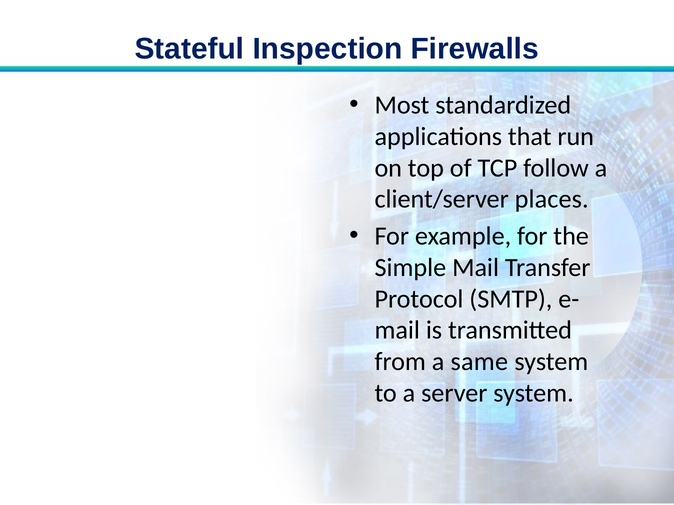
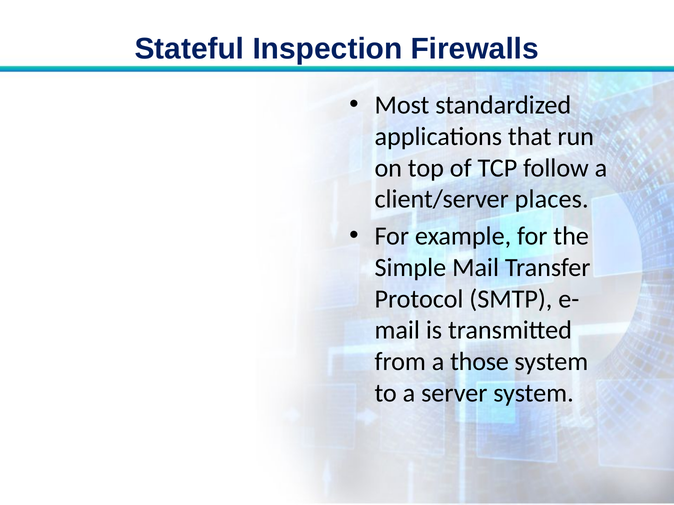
same: same -> those (480, 362)
